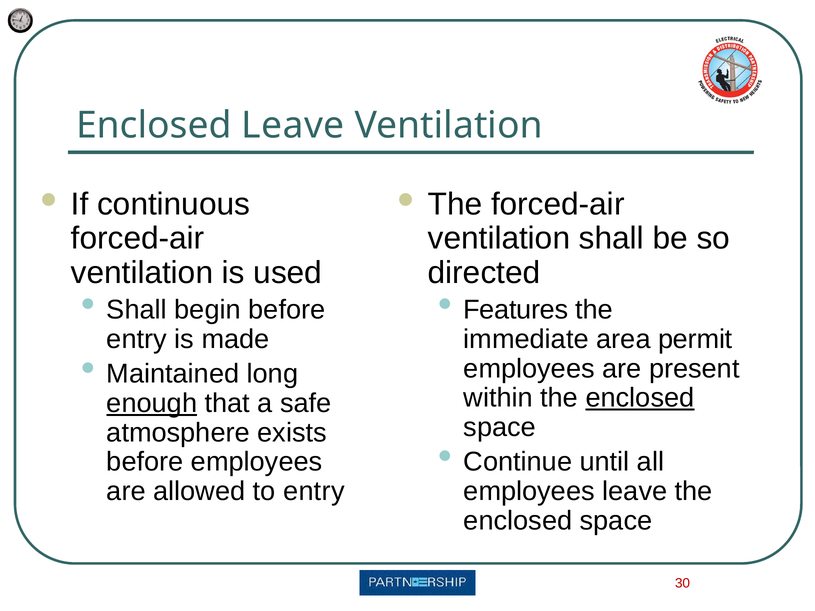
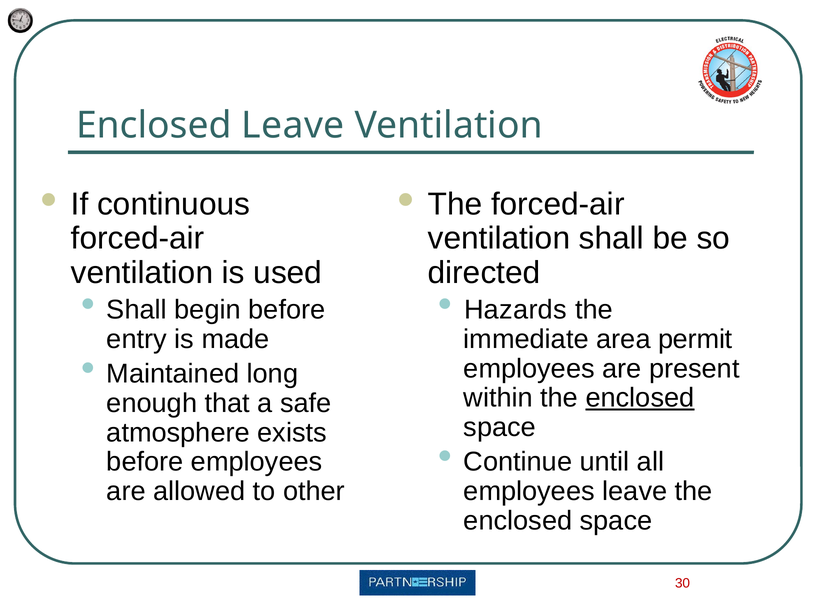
Features: Features -> Hazards (515, 310)
enough underline: present -> none (152, 404)
to entry: entry -> other (314, 491)
